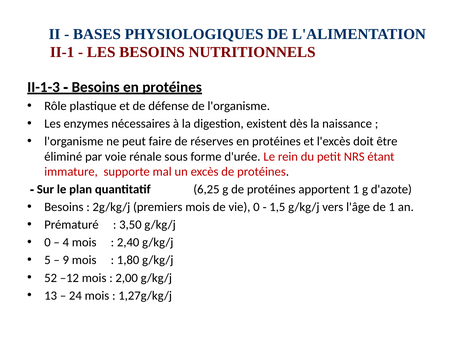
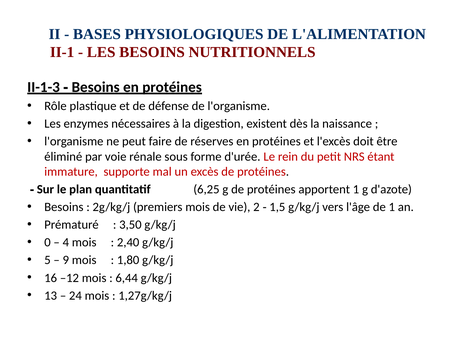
vie 0: 0 -> 2 (256, 207)
52: 52 -> 16 (51, 277)
2,00: 2,00 -> 6,44 (127, 277)
